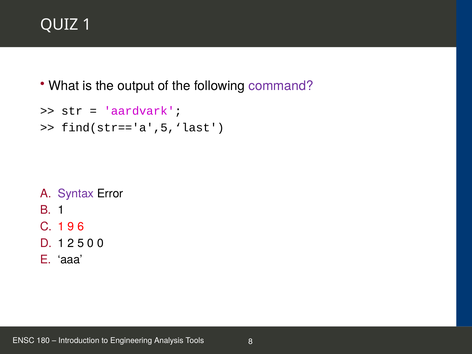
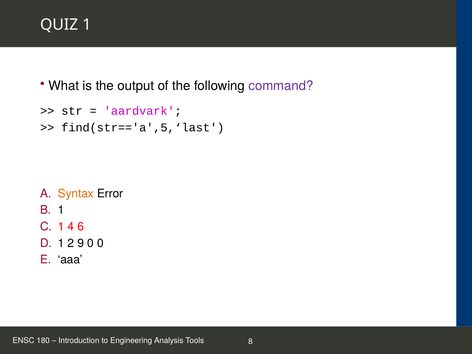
Syntax colour: purple -> orange (76, 194)
9: 9 -> 4 (71, 227)
5: 5 -> 9 (81, 243)
